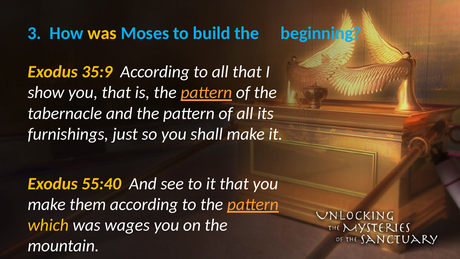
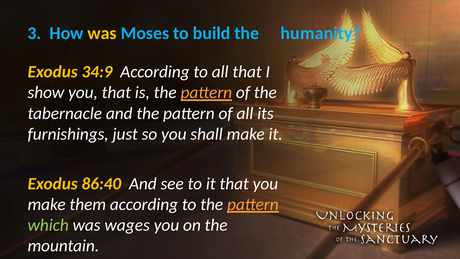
beginning: beginning -> humanity (321, 33)
35:9: 35:9 -> 34:9 (97, 72)
55:40: 55:40 -> 86:40 (101, 184)
which colour: yellow -> light green (48, 225)
